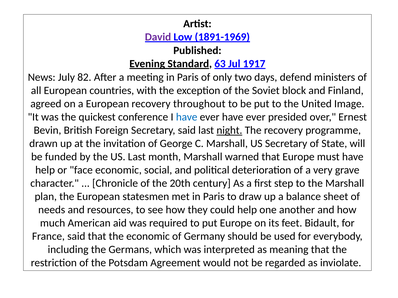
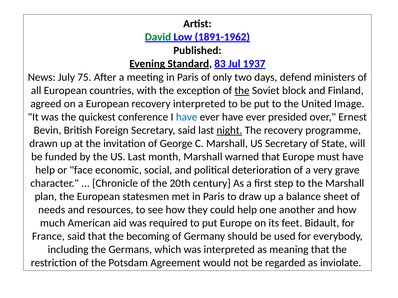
David colour: purple -> green (158, 37)
1891-1969: 1891-1969 -> 1891-1962 (222, 37)
63: 63 -> 83 (220, 64)
1917: 1917 -> 1937 (254, 64)
82: 82 -> 75 (84, 77)
the underline: none -> present (242, 91)
recovery throughout: throughout -> interpreted (199, 104)
the economic: economic -> becoming (148, 237)
